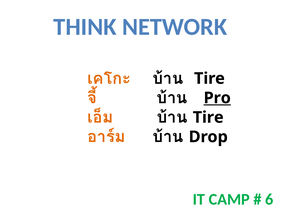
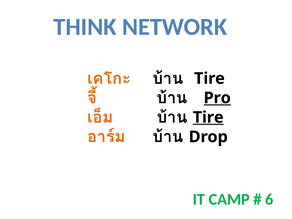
Tire underline: none -> present (208, 117)
